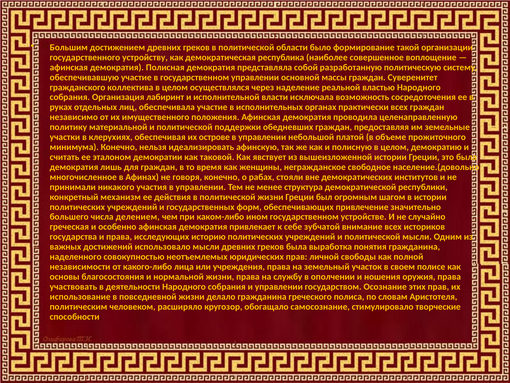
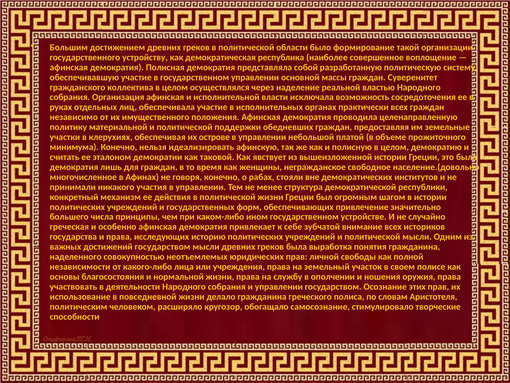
Организация лабиринт: лабиринт -> афинская (165, 97)
делением: делением -> принципы (138, 217)
достижений использовало: использовало -> государством (162, 247)
